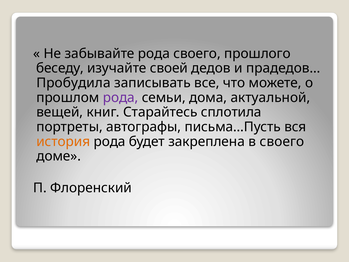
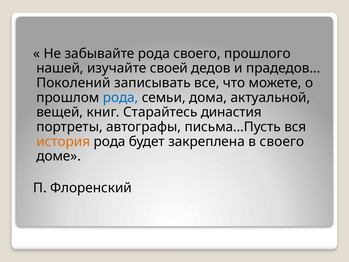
беседу: беседу -> нашей (60, 68)
Пробудила: Пробудила -> Поколений (73, 83)
рода colour: purple -> blue (121, 97)
сплотила: сплотила -> династия (231, 112)
